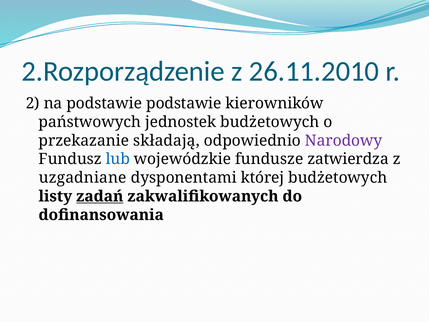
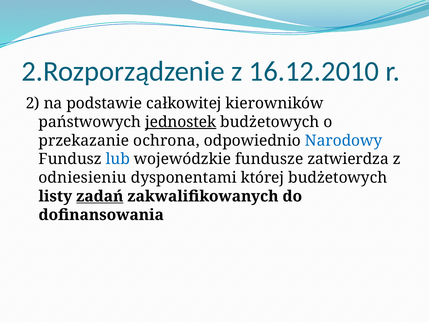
26.11.2010: 26.11.2010 -> 16.12.2010 (314, 71)
podstawie podstawie: podstawie -> całkowitej (184, 103)
jednostek underline: none -> present (181, 122)
składają: składają -> ochrona (166, 140)
Narodowy colour: purple -> blue (344, 140)
uzgadniane: uzgadniane -> odniesieniu (83, 178)
